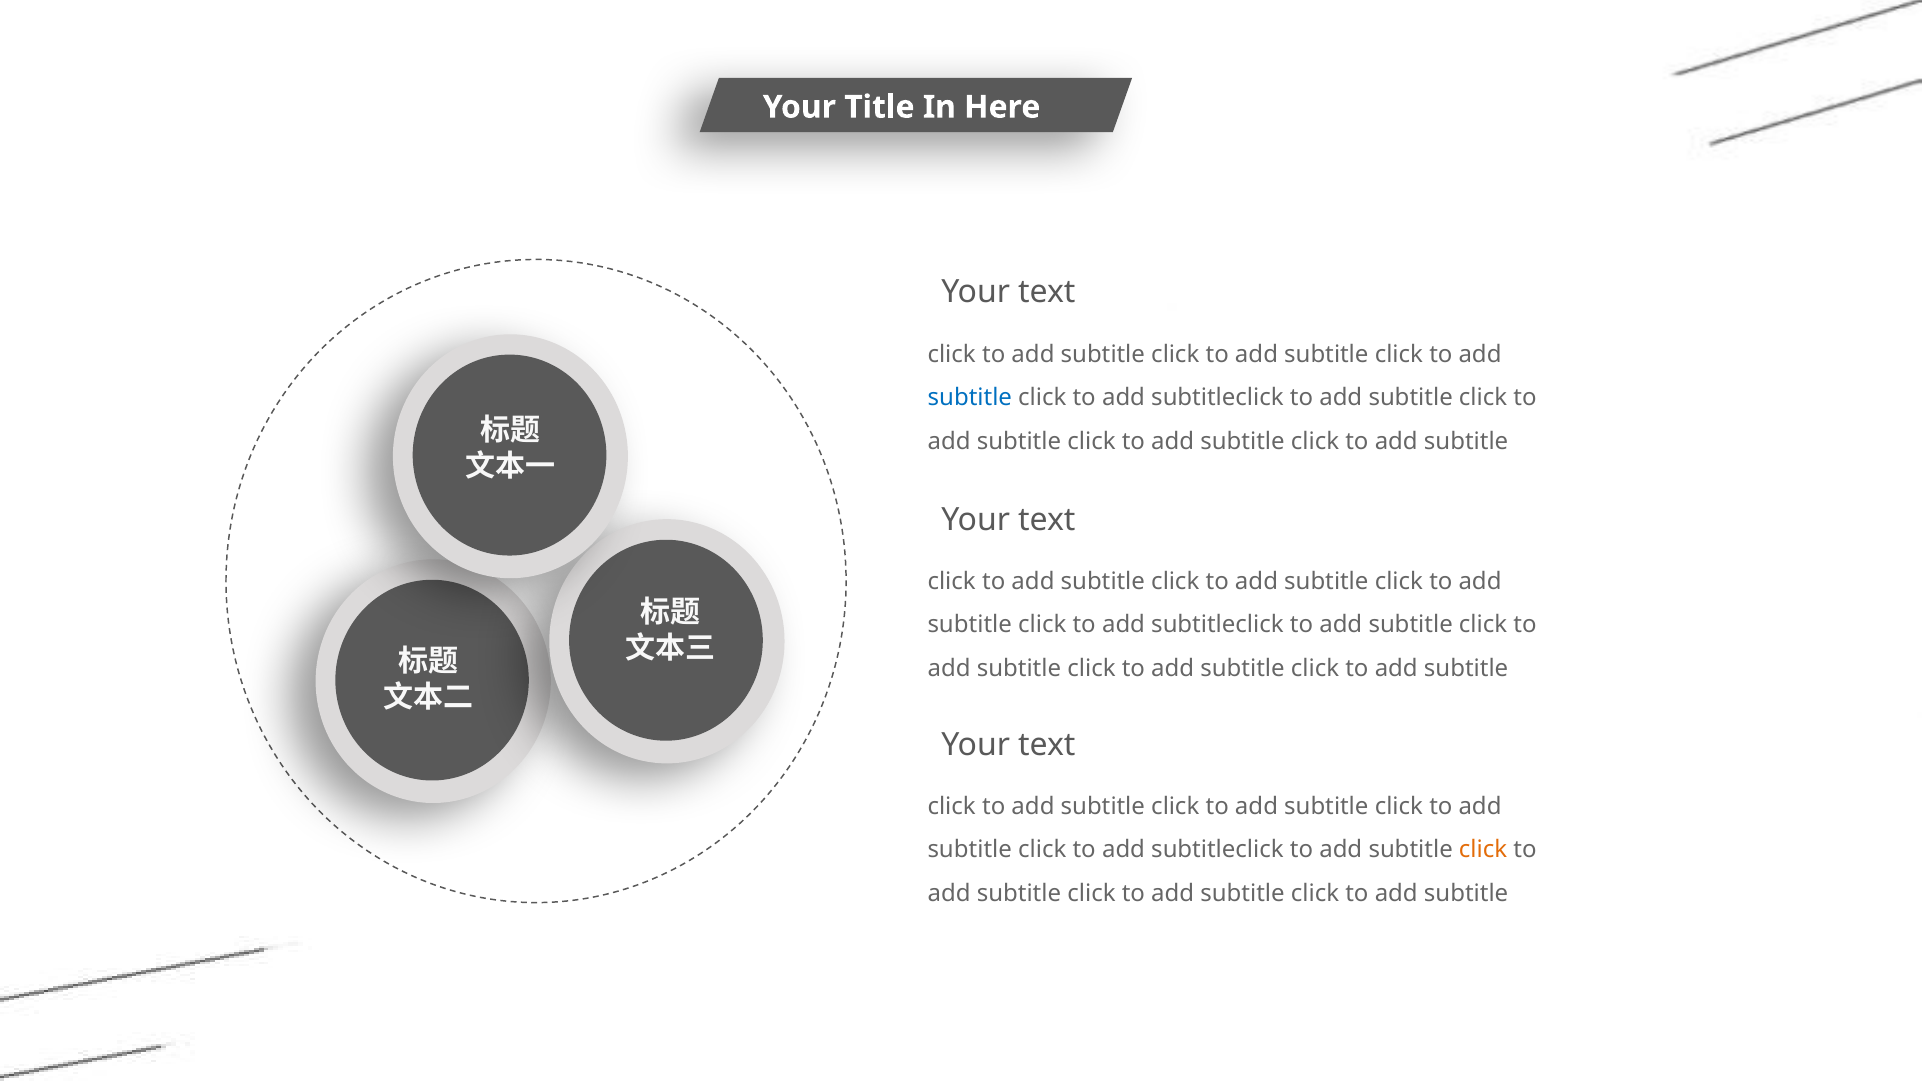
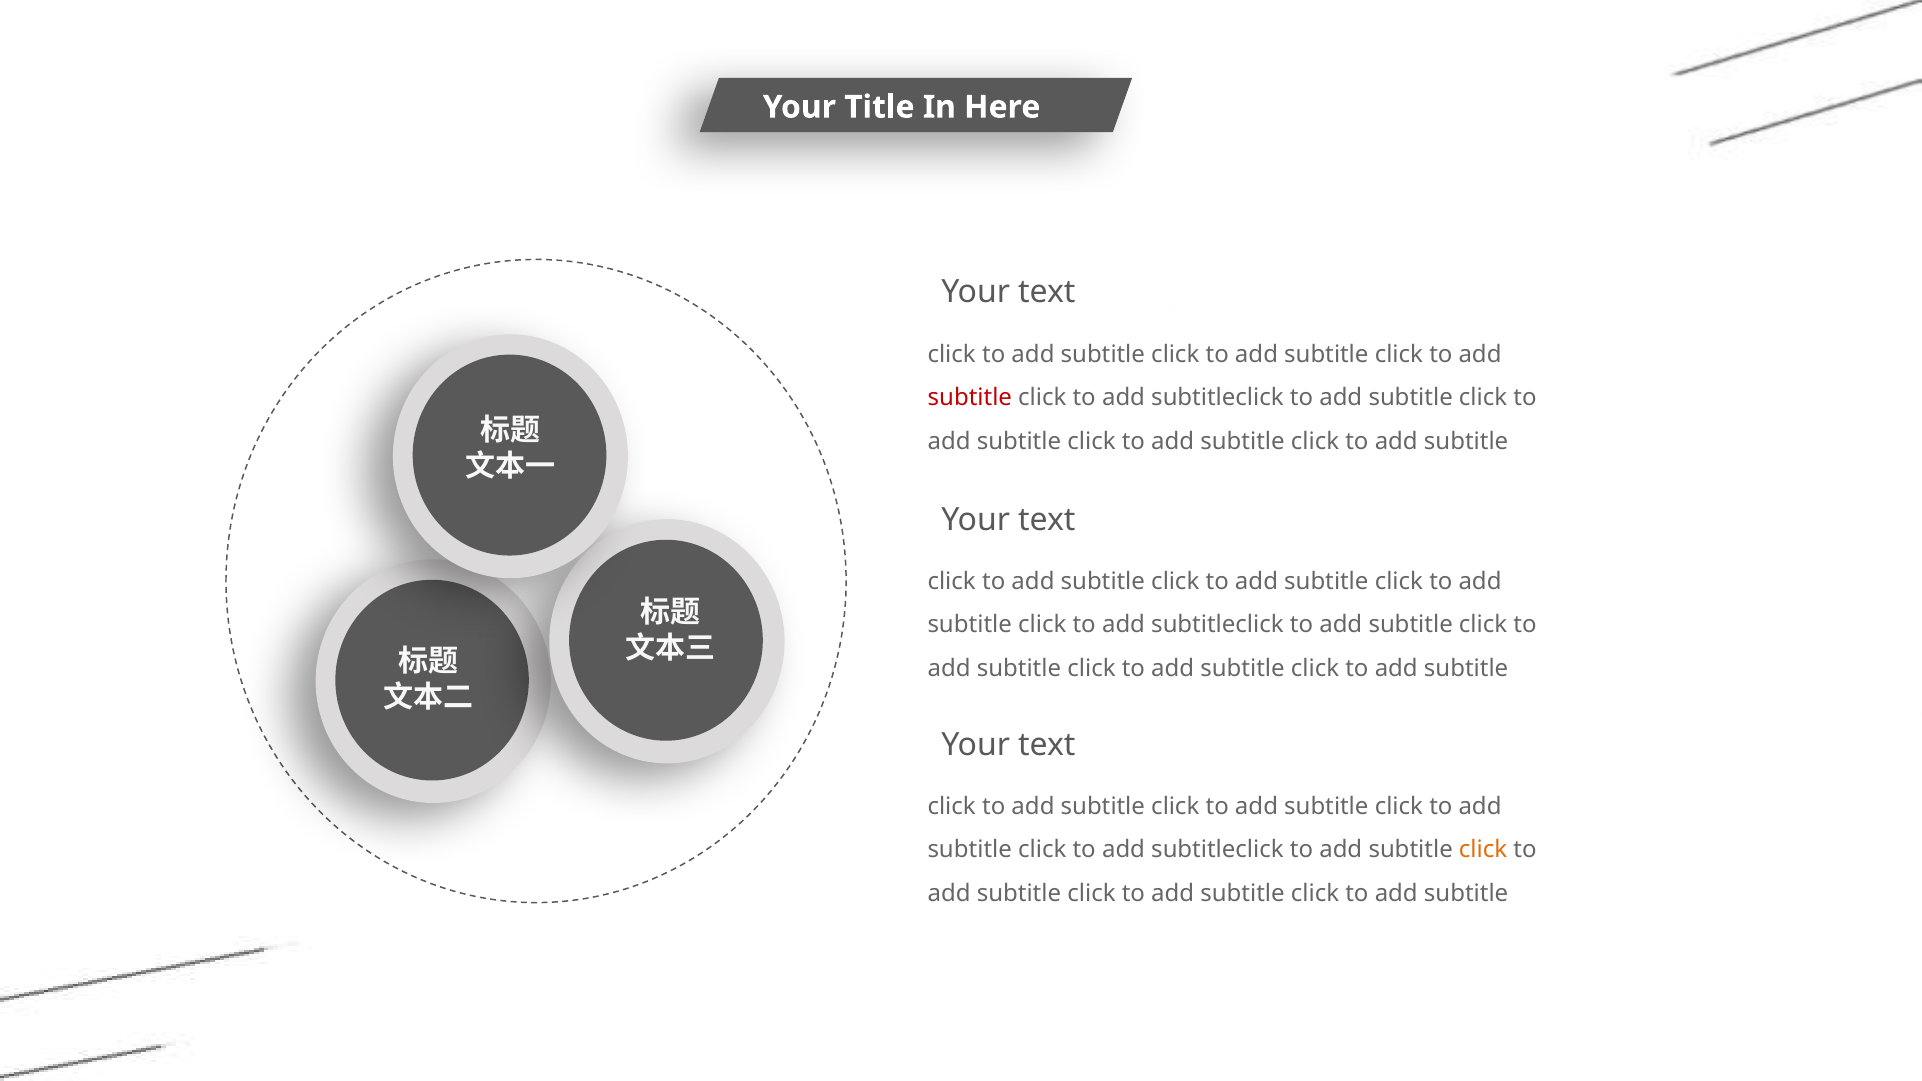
subtitle colour: blue -> red (970, 398)
